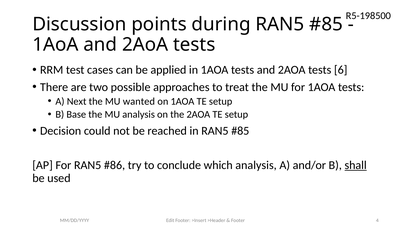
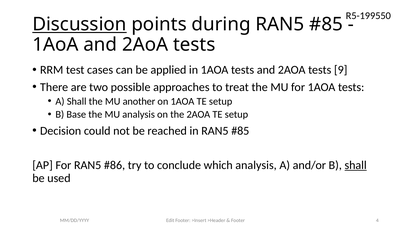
R5-198500: R5-198500 -> R5-199550 (368, 16)
Discussion underline: none -> present (79, 24)
6: 6 -> 9 (341, 70)
A Next: Next -> Shall (77, 101)
wanted: wanted -> another (139, 101)
